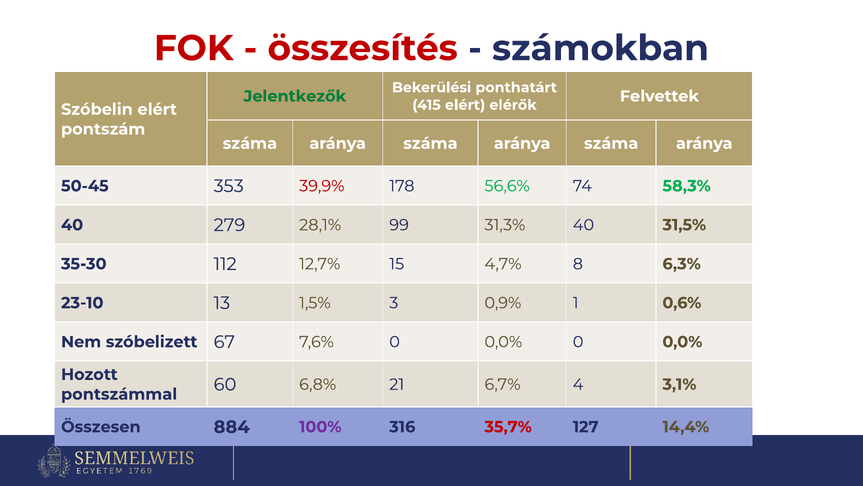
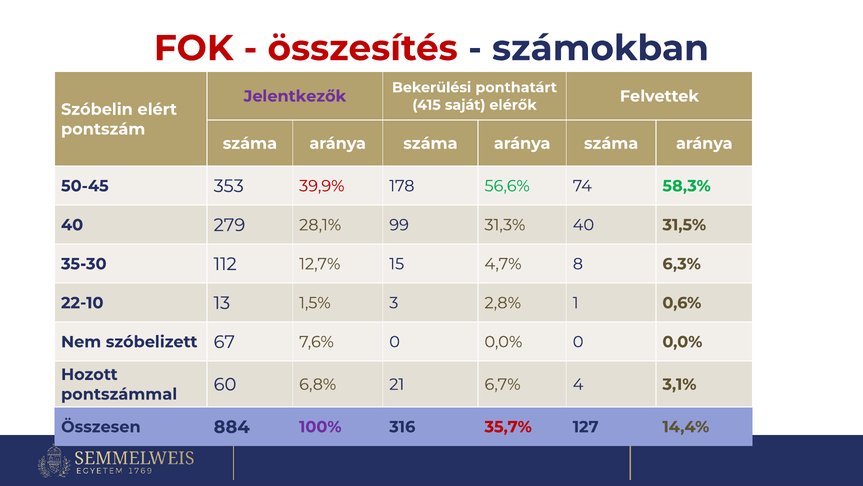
Jelentkezők colour: green -> purple (295, 96)
415 elért: elért -> saját (465, 105)
23-10: 23-10 -> 22-10 (82, 303)
0,9%: 0,9% -> 2,8% (503, 303)
